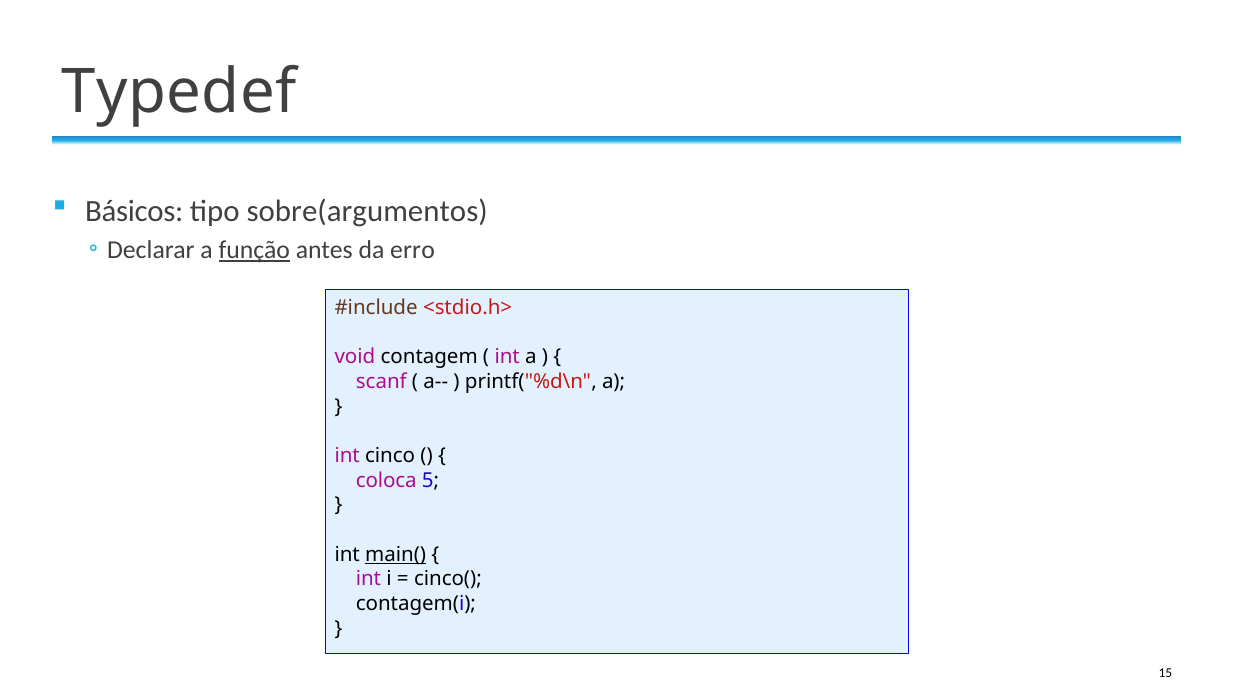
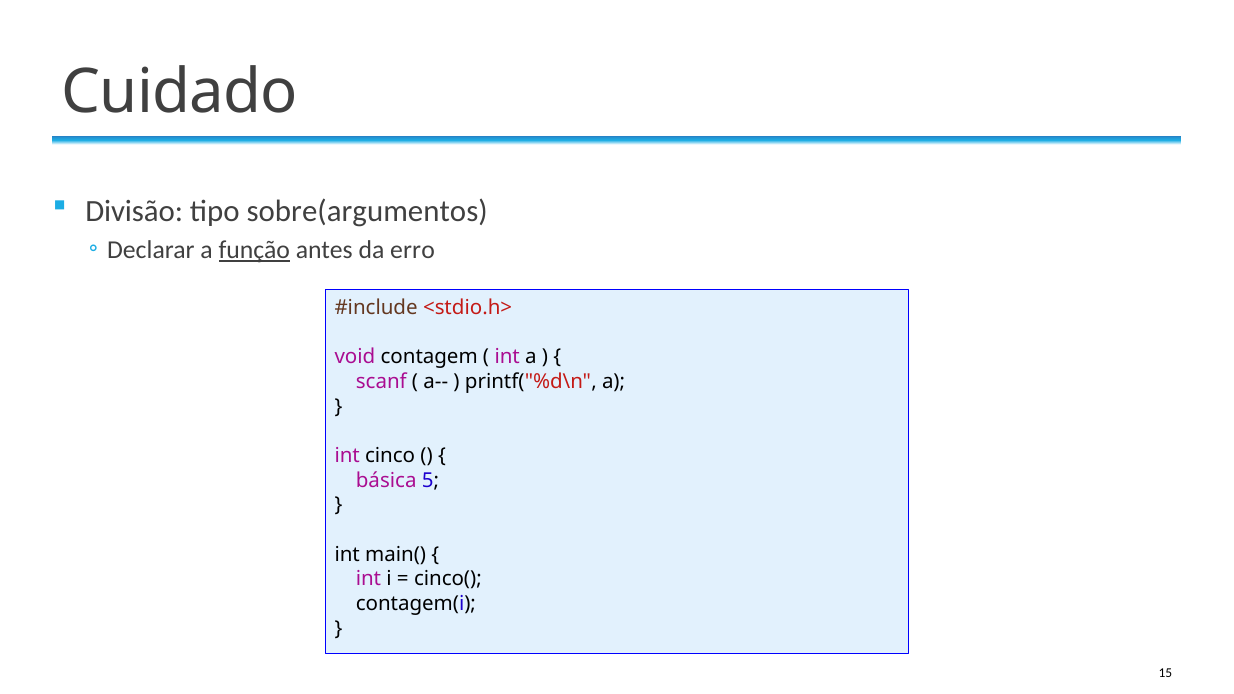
Typedef: Typedef -> Cuidado (180, 92)
Básicos: Básicos -> Divisão (134, 211)
coloca: coloca -> básica (386, 480)
main( underline: present -> none (396, 554)
